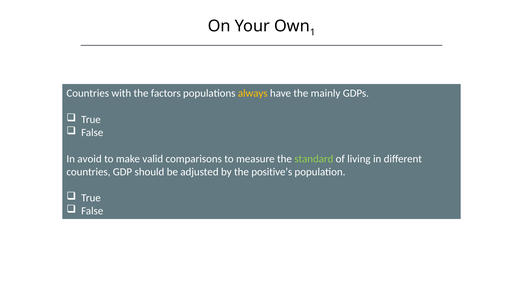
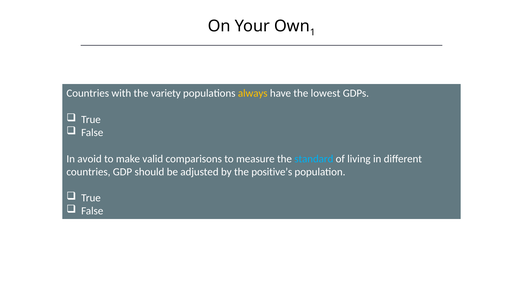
factors: factors -> variety (166, 93)
mainly: mainly -> lowest (326, 93)
standard colour: light green -> light blue (314, 159)
